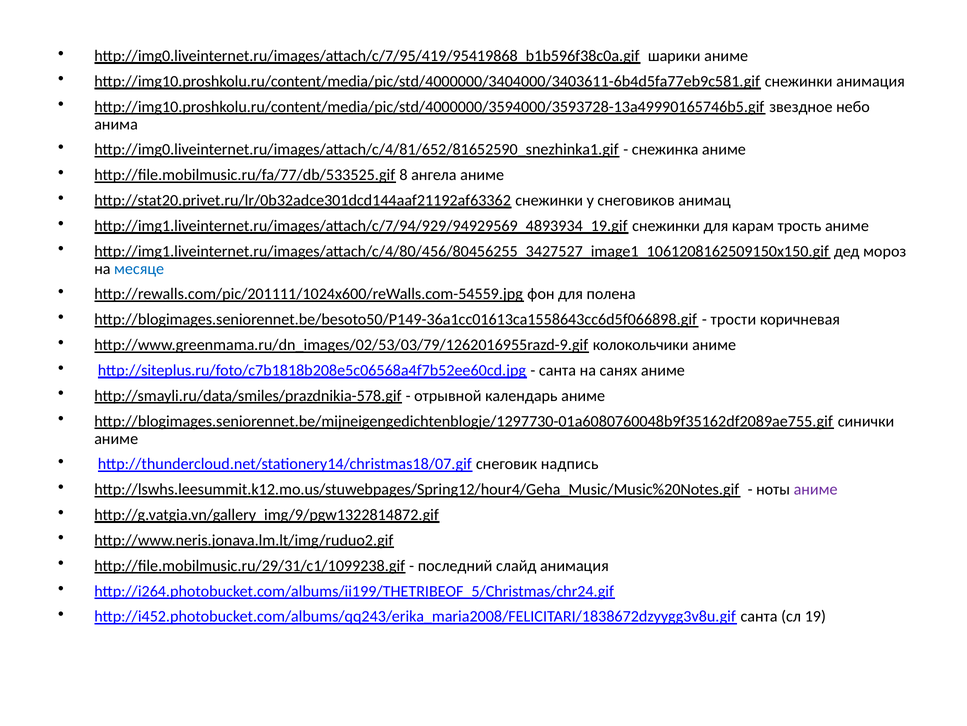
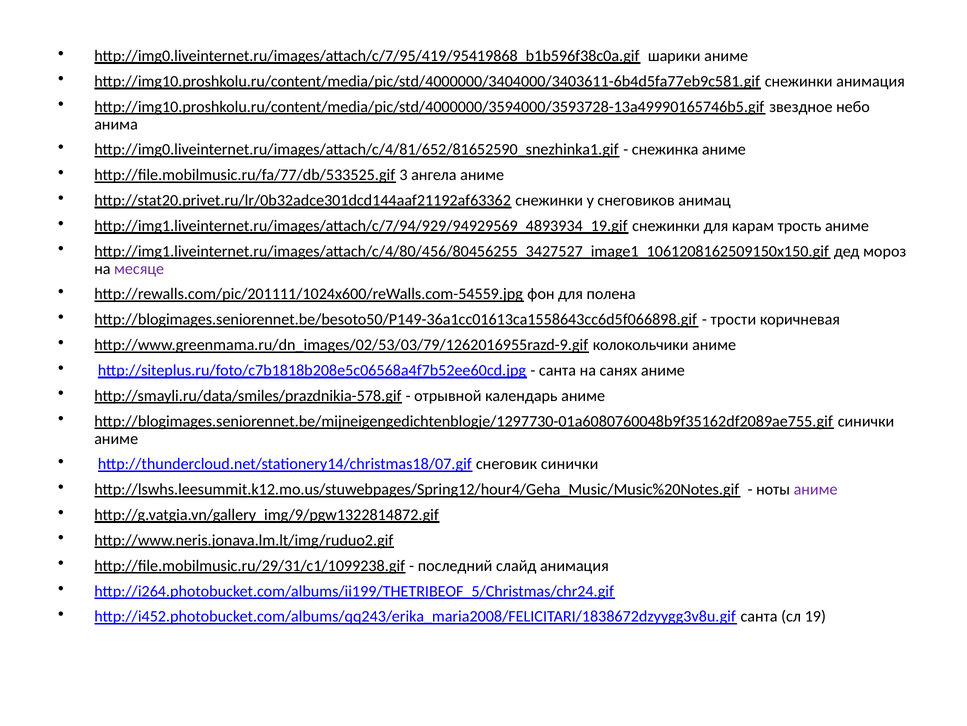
8: 8 -> 3 (403, 175)
месяце colour: blue -> purple (139, 269)
снеговик надпись: надпись -> синички (570, 464)
